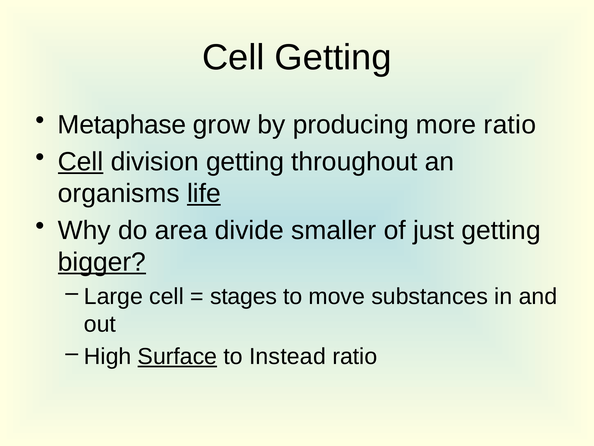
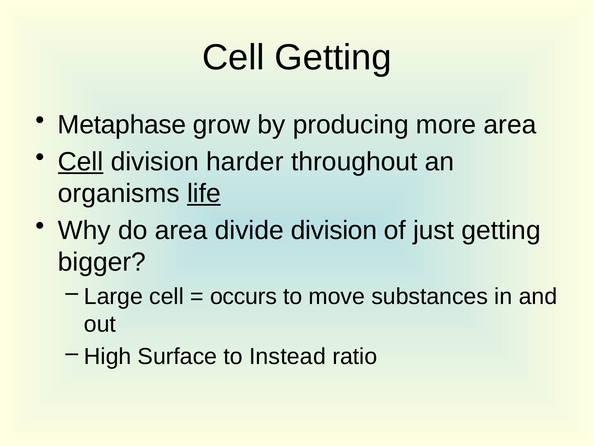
more ratio: ratio -> area (510, 125)
division getting: getting -> harder (245, 162)
divide smaller: smaller -> division (334, 230)
bigger underline: present -> none (102, 262)
stages: stages -> occurs (243, 296)
Surface underline: present -> none (177, 356)
